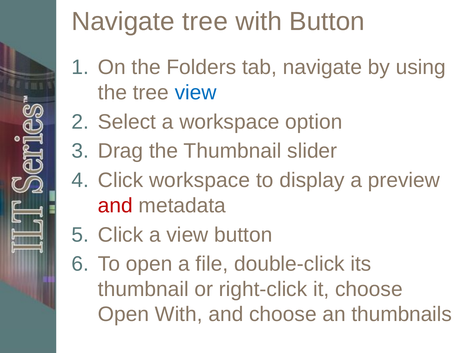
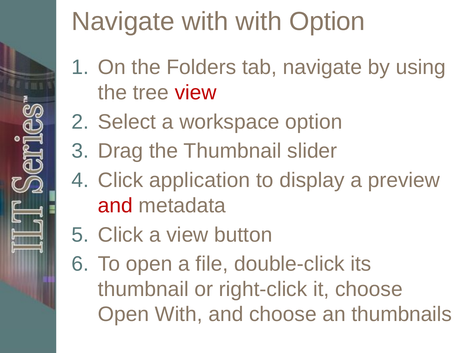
Navigate tree: tree -> with (205, 21)
with Button: Button -> Option (327, 21)
view colour: blue -> red (196, 93)
Click workspace: workspace -> application (200, 180)
